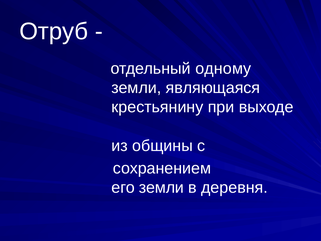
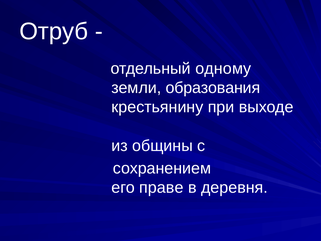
являющаяся: являющаяся -> образования (213, 88)
его земли: земли -> праве (161, 187)
